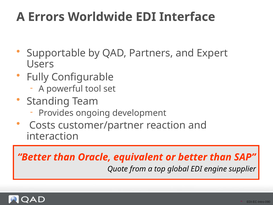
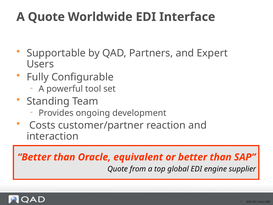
A Errors: Errors -> Quote (46, 17)
